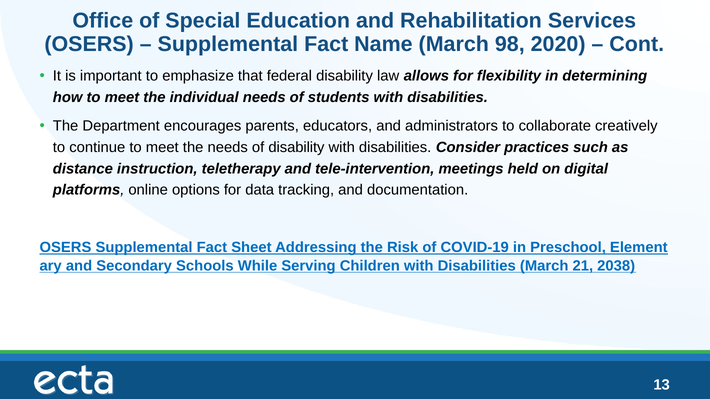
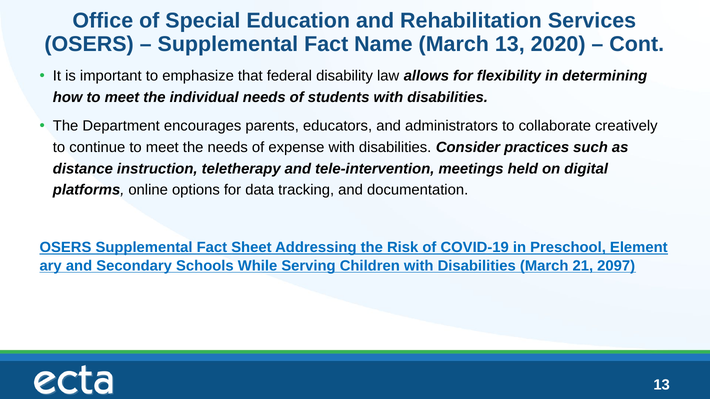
March 98: 98 -> 13 (510, 44)
of disability: disability -> expense (296, 147)
2038: 2038 -> 2097 (616, 266)
